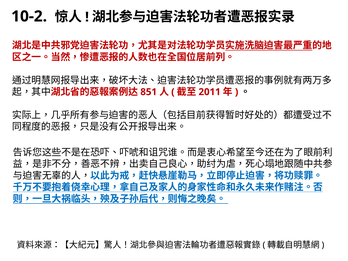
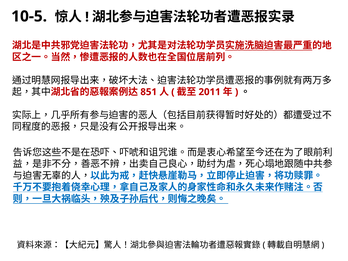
10-2: 10-2 -> 10-5 (29, 16)
